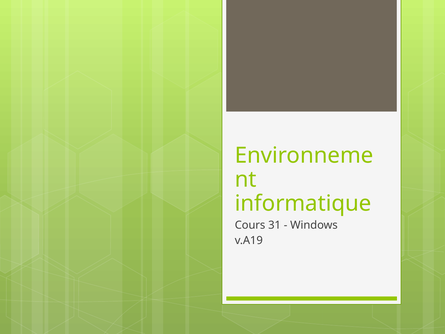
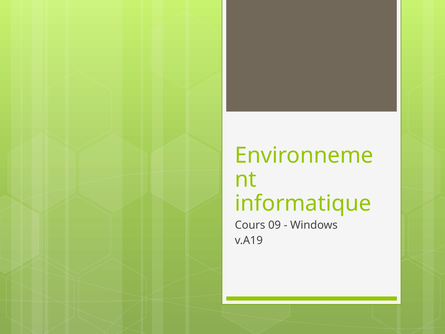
31: 31 -> 09 (275, 225)
